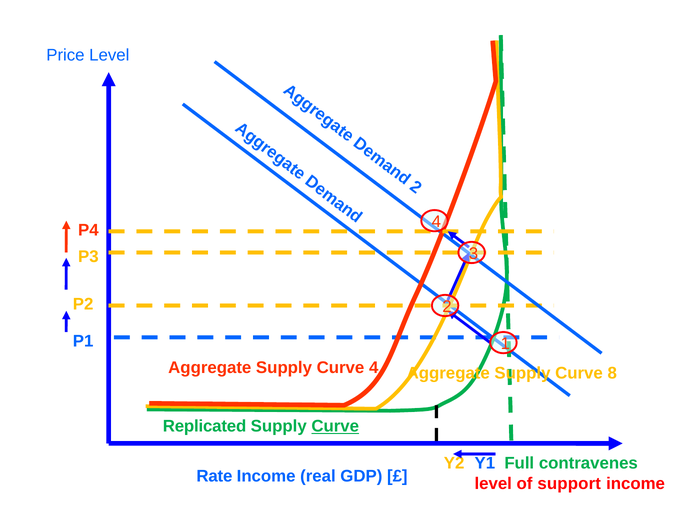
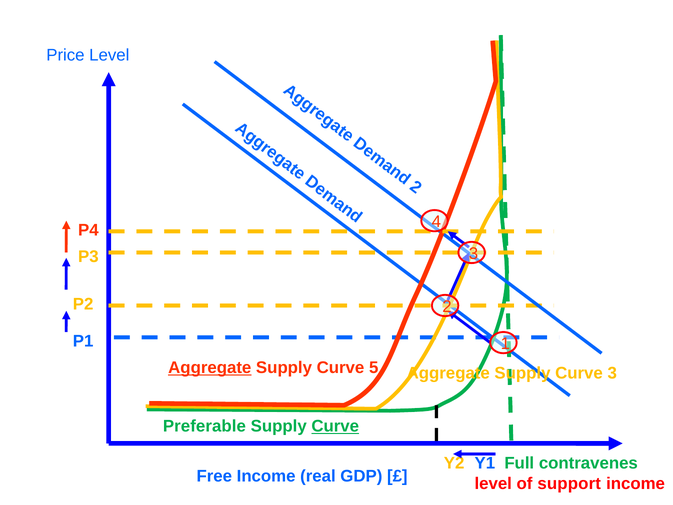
Aggregate underline: none -> present (210, 368)
Curve 4: 4 -> 5 (374, 368)
Curve 8: 8 -> 3 (612, 373)
Replicated: Replicated -> Preferable (204, 426)
Rate: Rate -> Free (214, 476)
